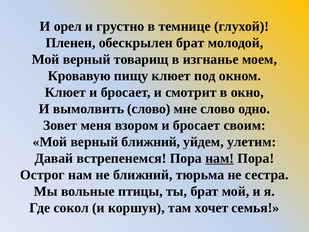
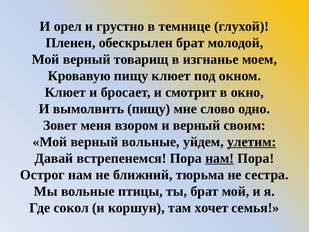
вымолвить слово: слово -> пищу (149, 109)
взором и бросает: бросает -> верный (197, 125)
верный ближний: ближний -> вольные (151, 142)
улетим underline: none -> present (252, 142)
